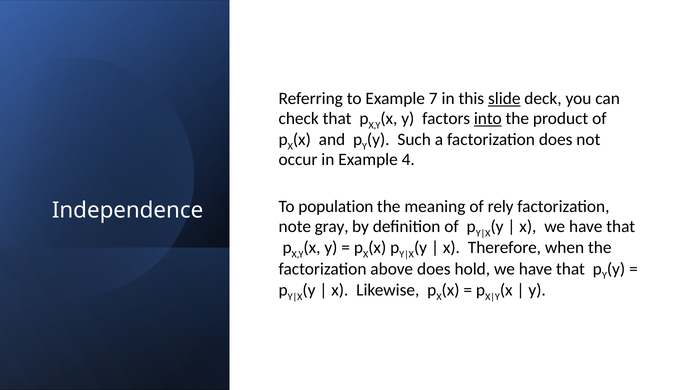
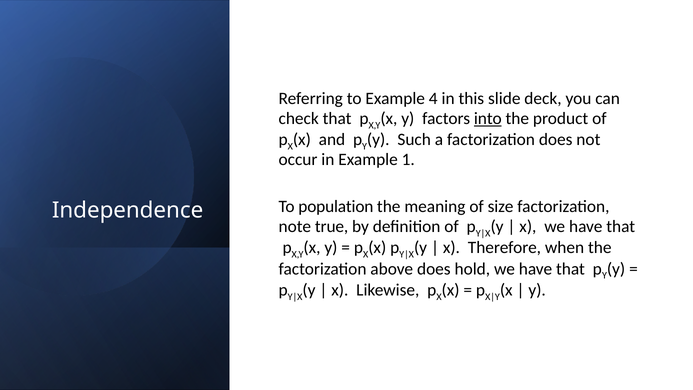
7: 7 -> 4 (433, 98)
slide underline: present -> none (504, 98)
4: 4 -> 1 (408, 160)
rely: rely -> size (501, 206)
gray: gray -> true (332, 227)
